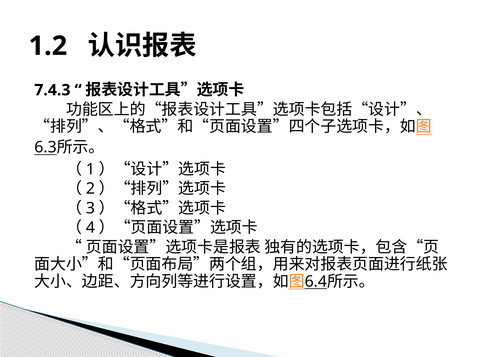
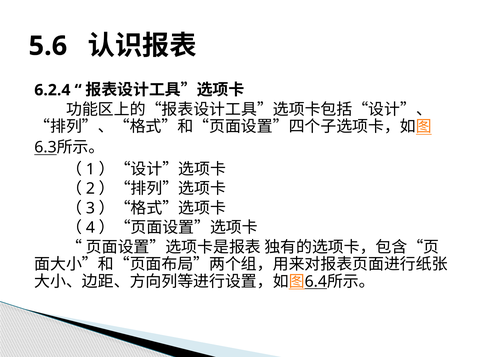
1.2: 1.2 -> 5.6 (48, 46)
7.4.3: 7.4.3 -> 6.2.4 (52, 90)
